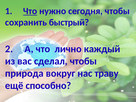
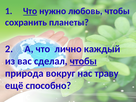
сегодня: сегодня -> любовь (85, 11)
быстрый: быстрый -> планеты (69, 22)
чтобы underline: none -> present (83, 61)
